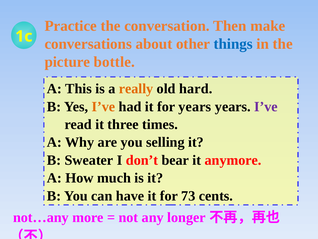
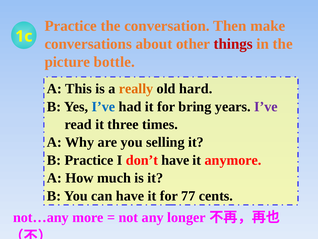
things colour: blue -> red (233, 44)
I’ve colour: orange -> blue (103, 106)
for years: years -> bring (195, 106)
B Sweater: Sweater -> Practice (89, 160)
don’t bear: bear -> have (175, 160)
73: 73 -> 77 (188, 195)
